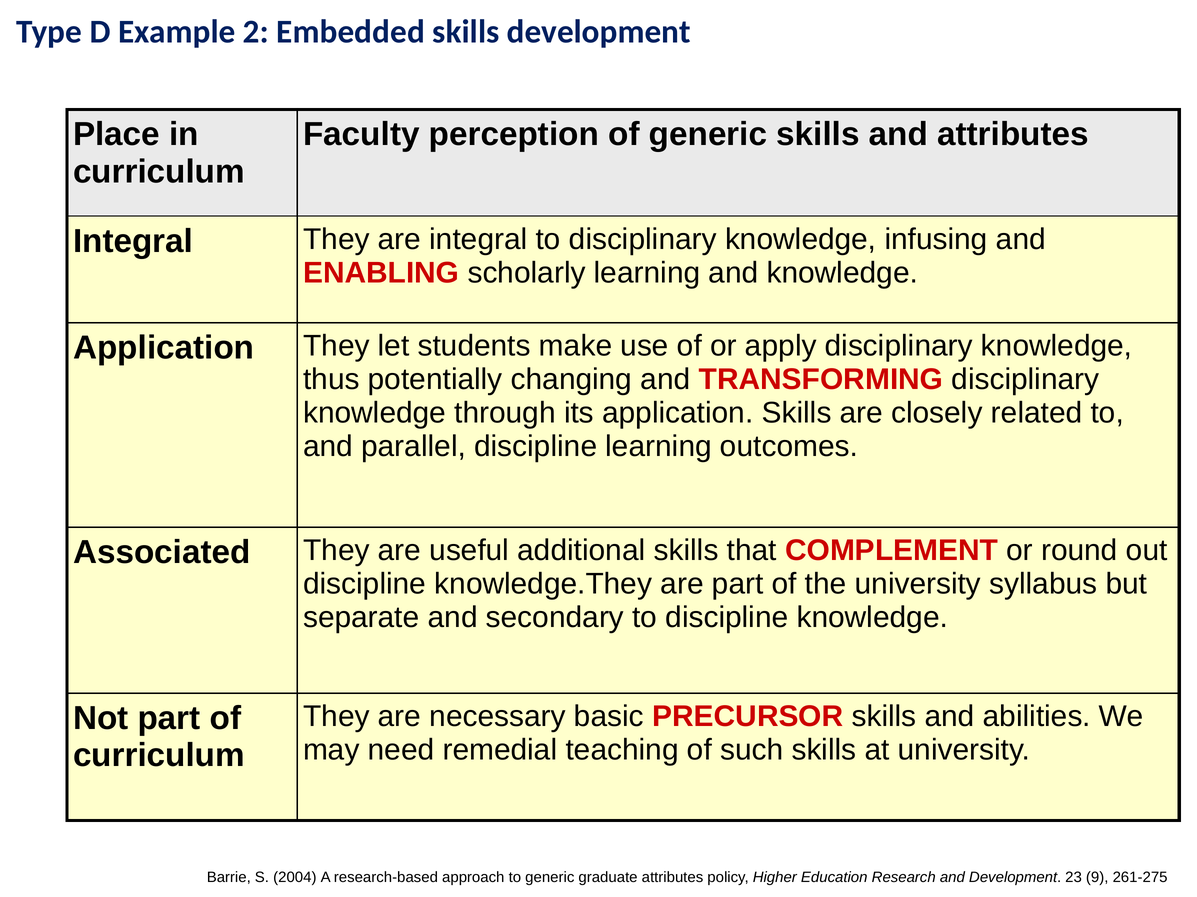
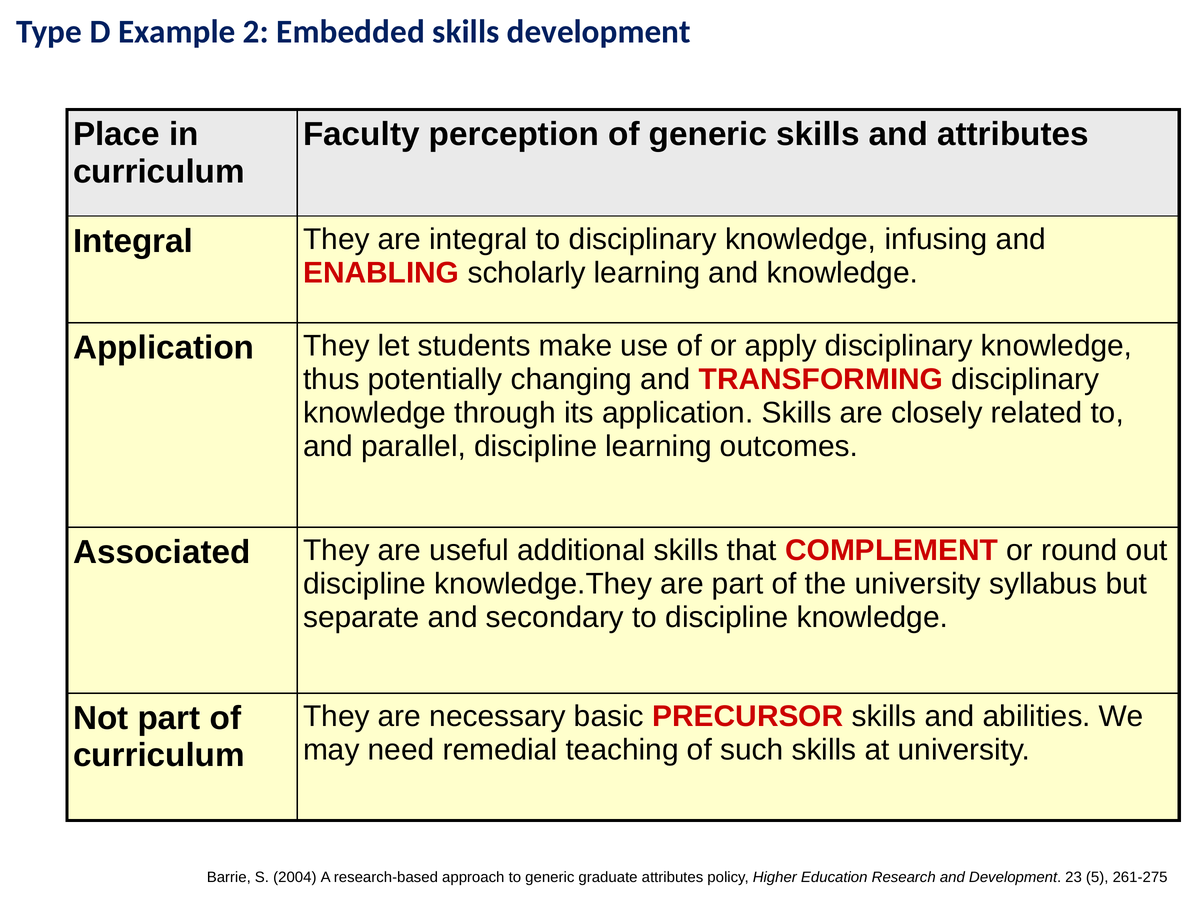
9: 9 -> 5 (1097, 878)
